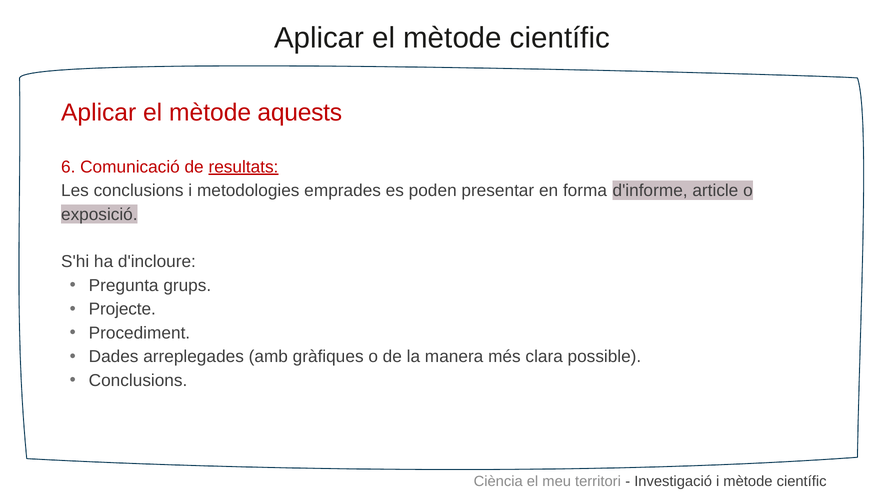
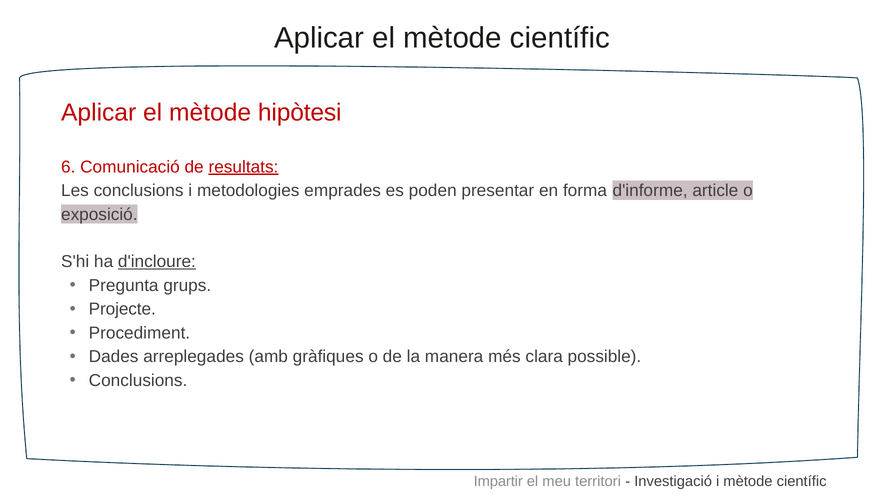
aquests: aquests -> hipòtesi (300, 112)
d'incloure underline: none -> present (157, 262)
Ciència: Ciència -> Impartir (498, 481)
